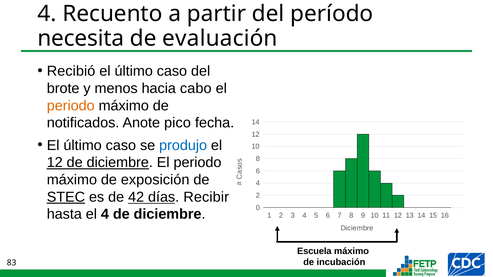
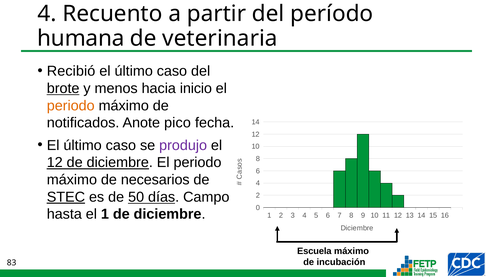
necesita: necesita -> humana (81, 38)
evaluación: evaluación -> veterinaria (220, 38)
brote underline: none -> present (63, 89)
cabo: cabo -> inicio (196, 89)
produjo colour: blue -> purple (183, 145)
exposición: exposición -> necesarios (155, 180)
42: 42 -> 50 (136, 197)
Recibir: Recibir -> Campo (206, 197)
el 4: 4 -> 1 (105, 214)
